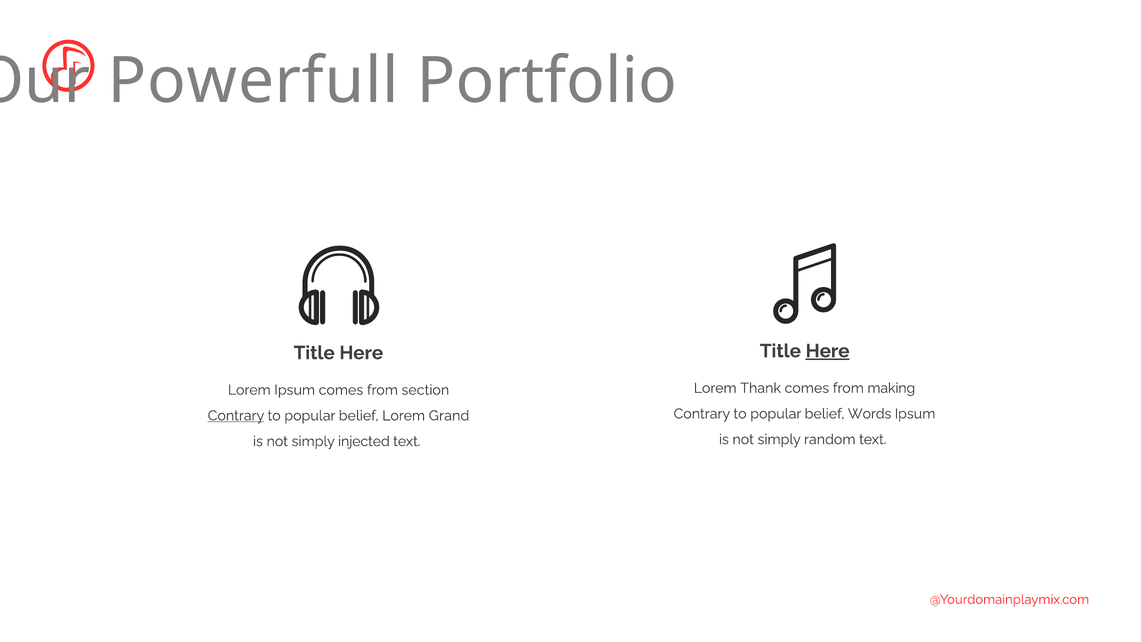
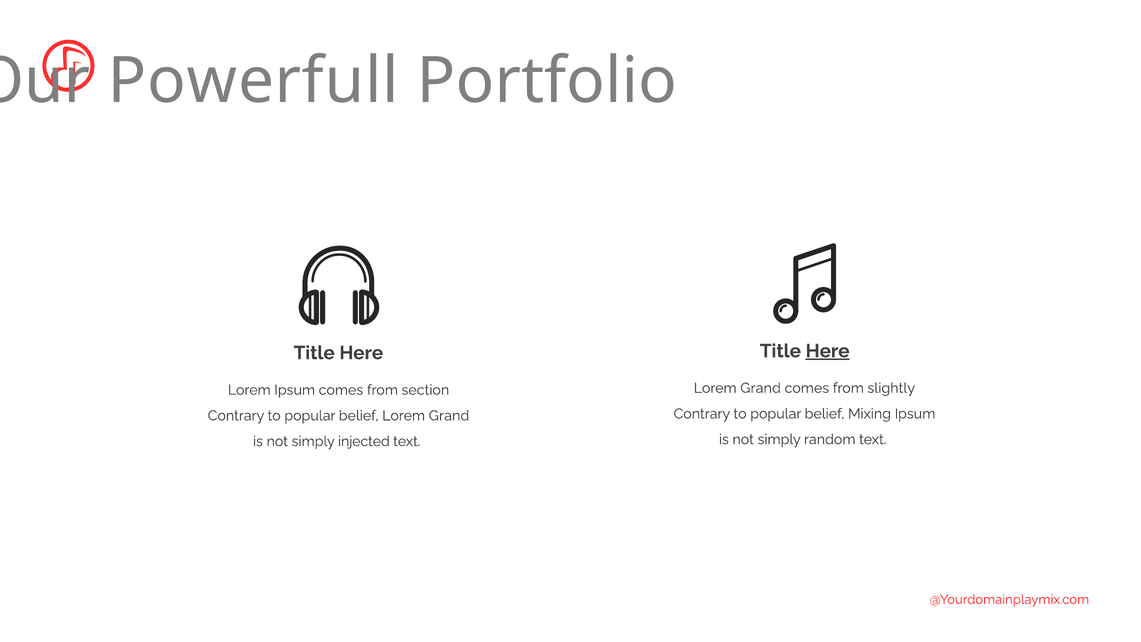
Thank: Thank -> Grand (761, 388)
making: making -> slightly (891, 388)
Words: Words -> Mixing (870, 414)
Contrary underline: present -> none (236, 416)
